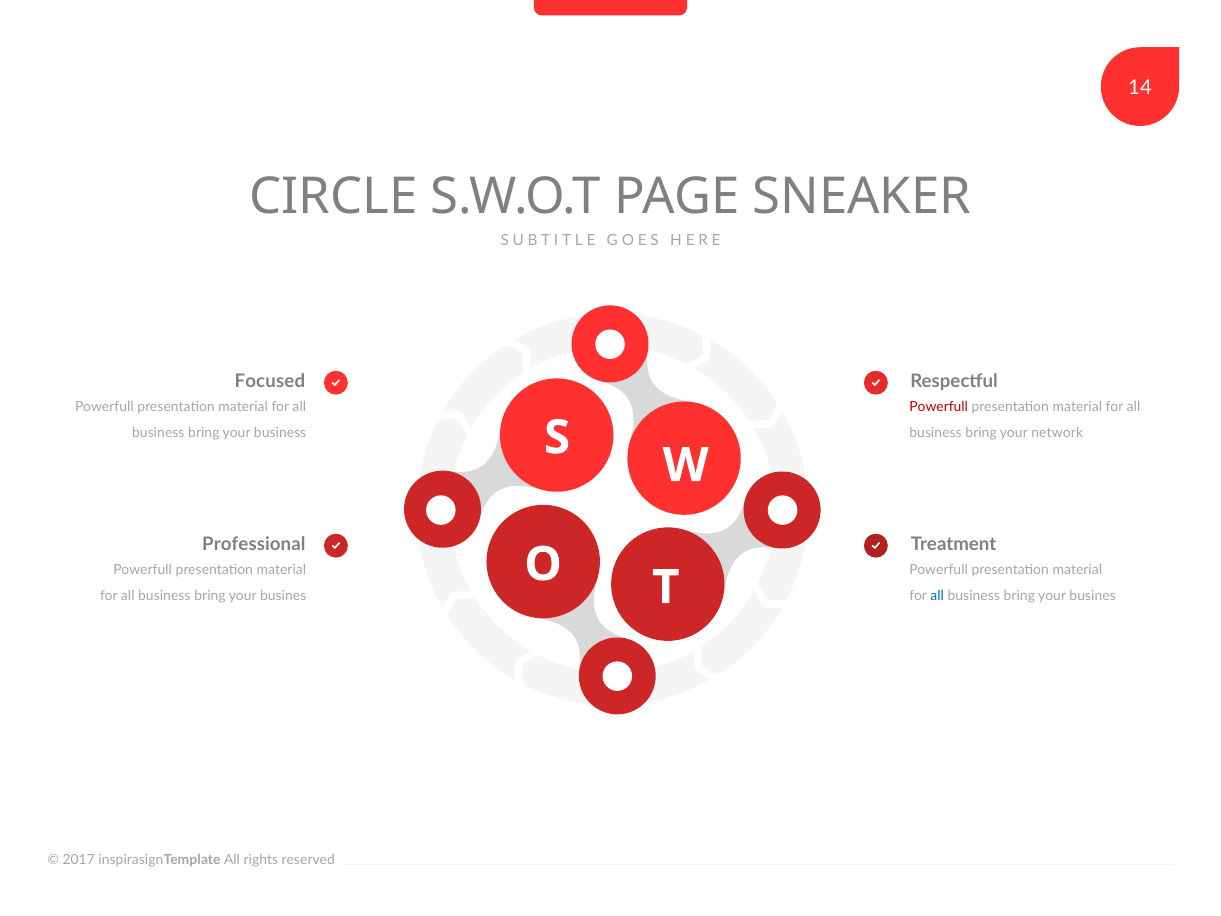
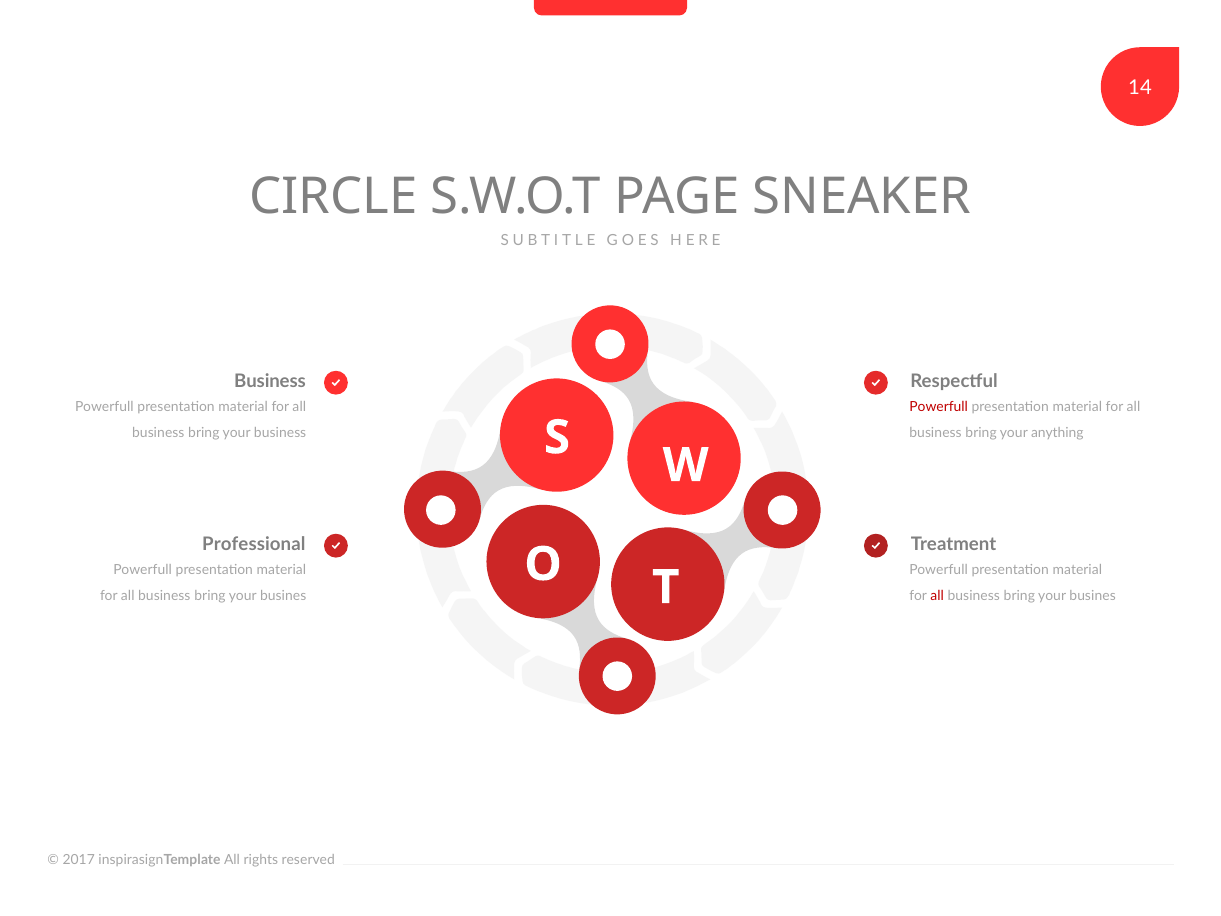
Focused: Focused -> Business (270, 381)
network: network -> anything (1057, 432)
all colour: blue -> red (937, 595)
